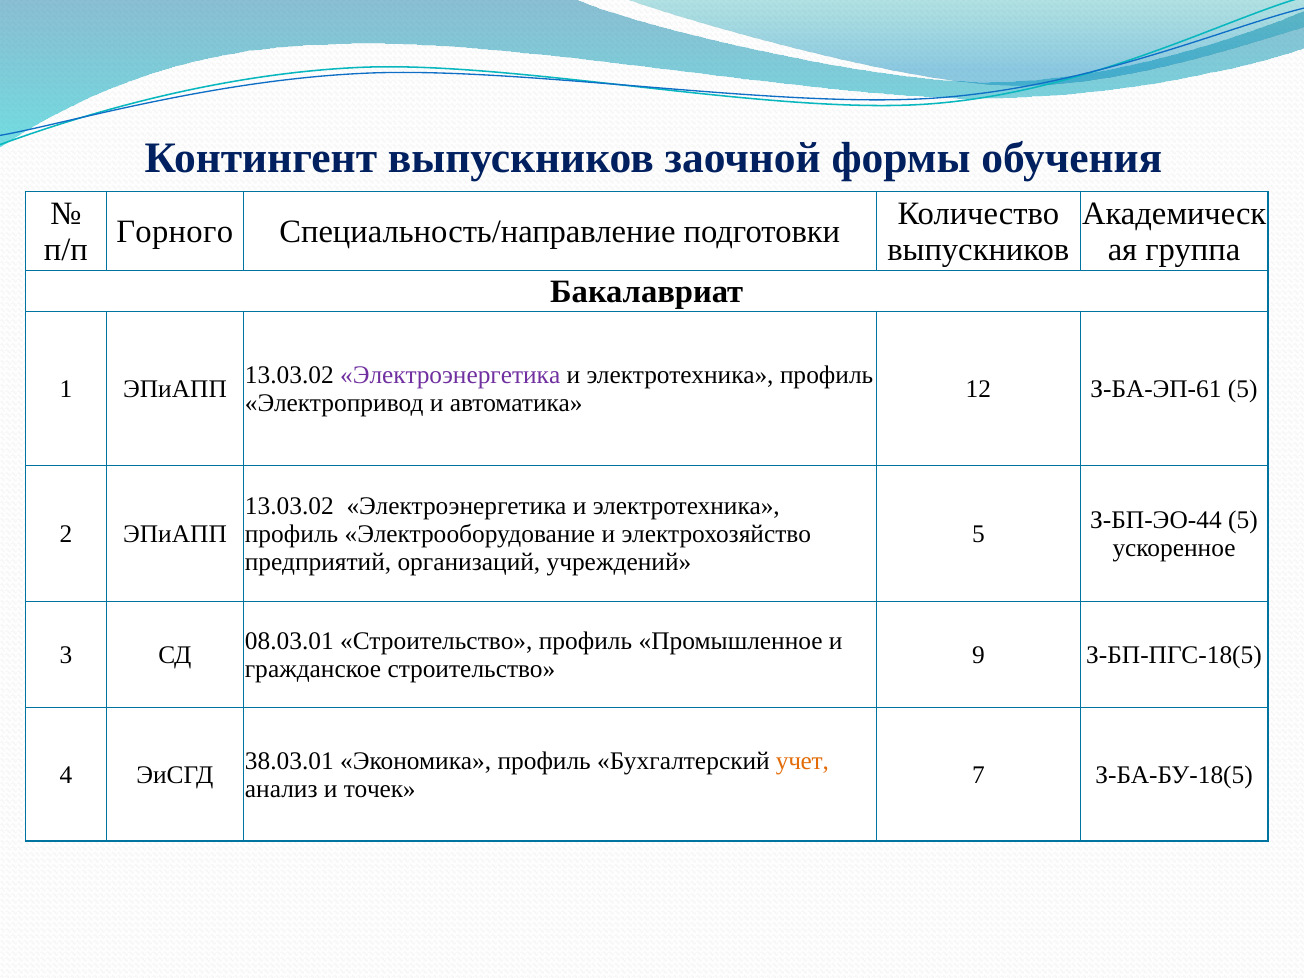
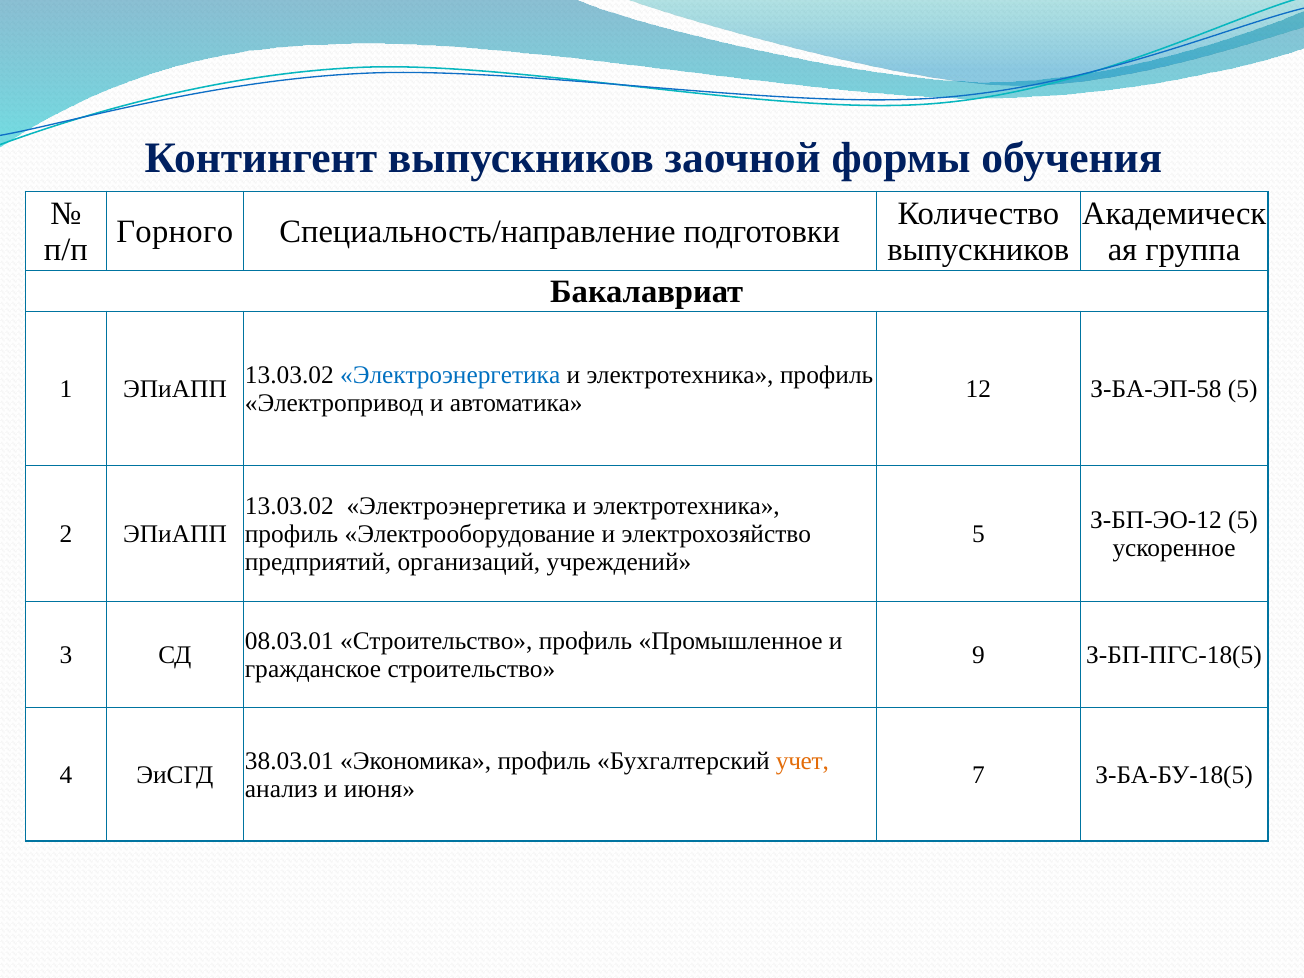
Электроэнергетика colour: purple -> blue (450, 375)
З-БА-ЭП-61: З-БА-ЭП-61 -> З-БА-ЭП-58 (1156, 389)
З-БП-ЭО-44: З-БП-ЭО-44 -> З-БП-ЭО-12 (1156, 521)
точек: точек -> июня (379, 789)
